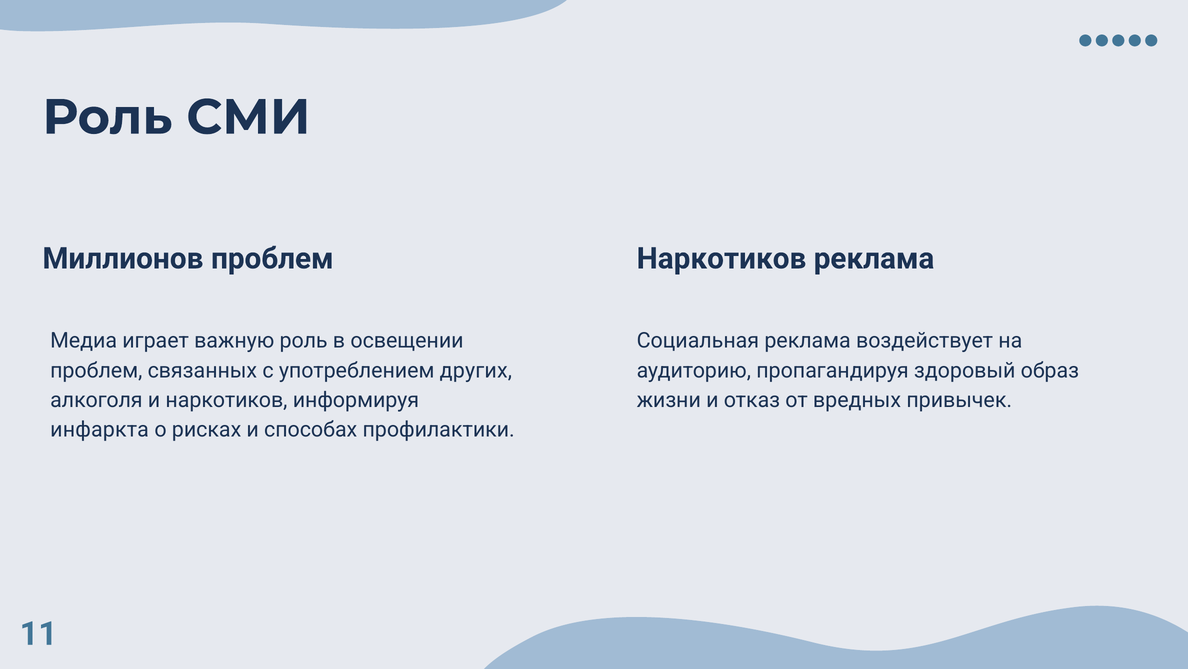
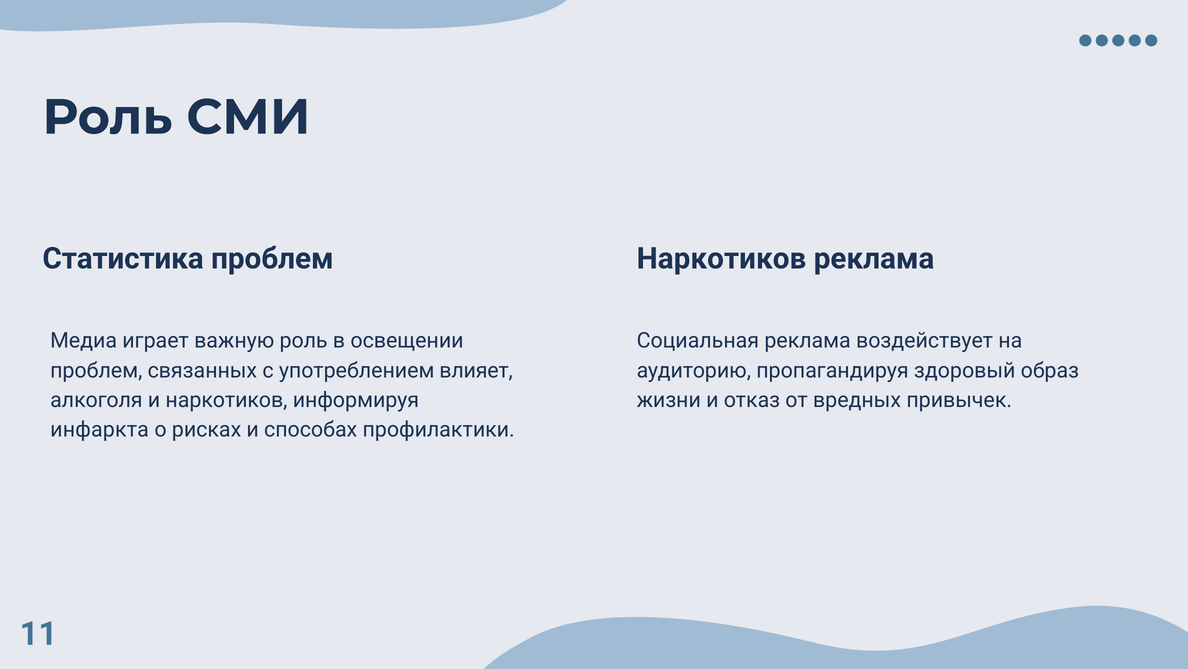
Миллионов: Миллионов -> Статистика (123, 258)
других: других -> влияет (476, 370)
